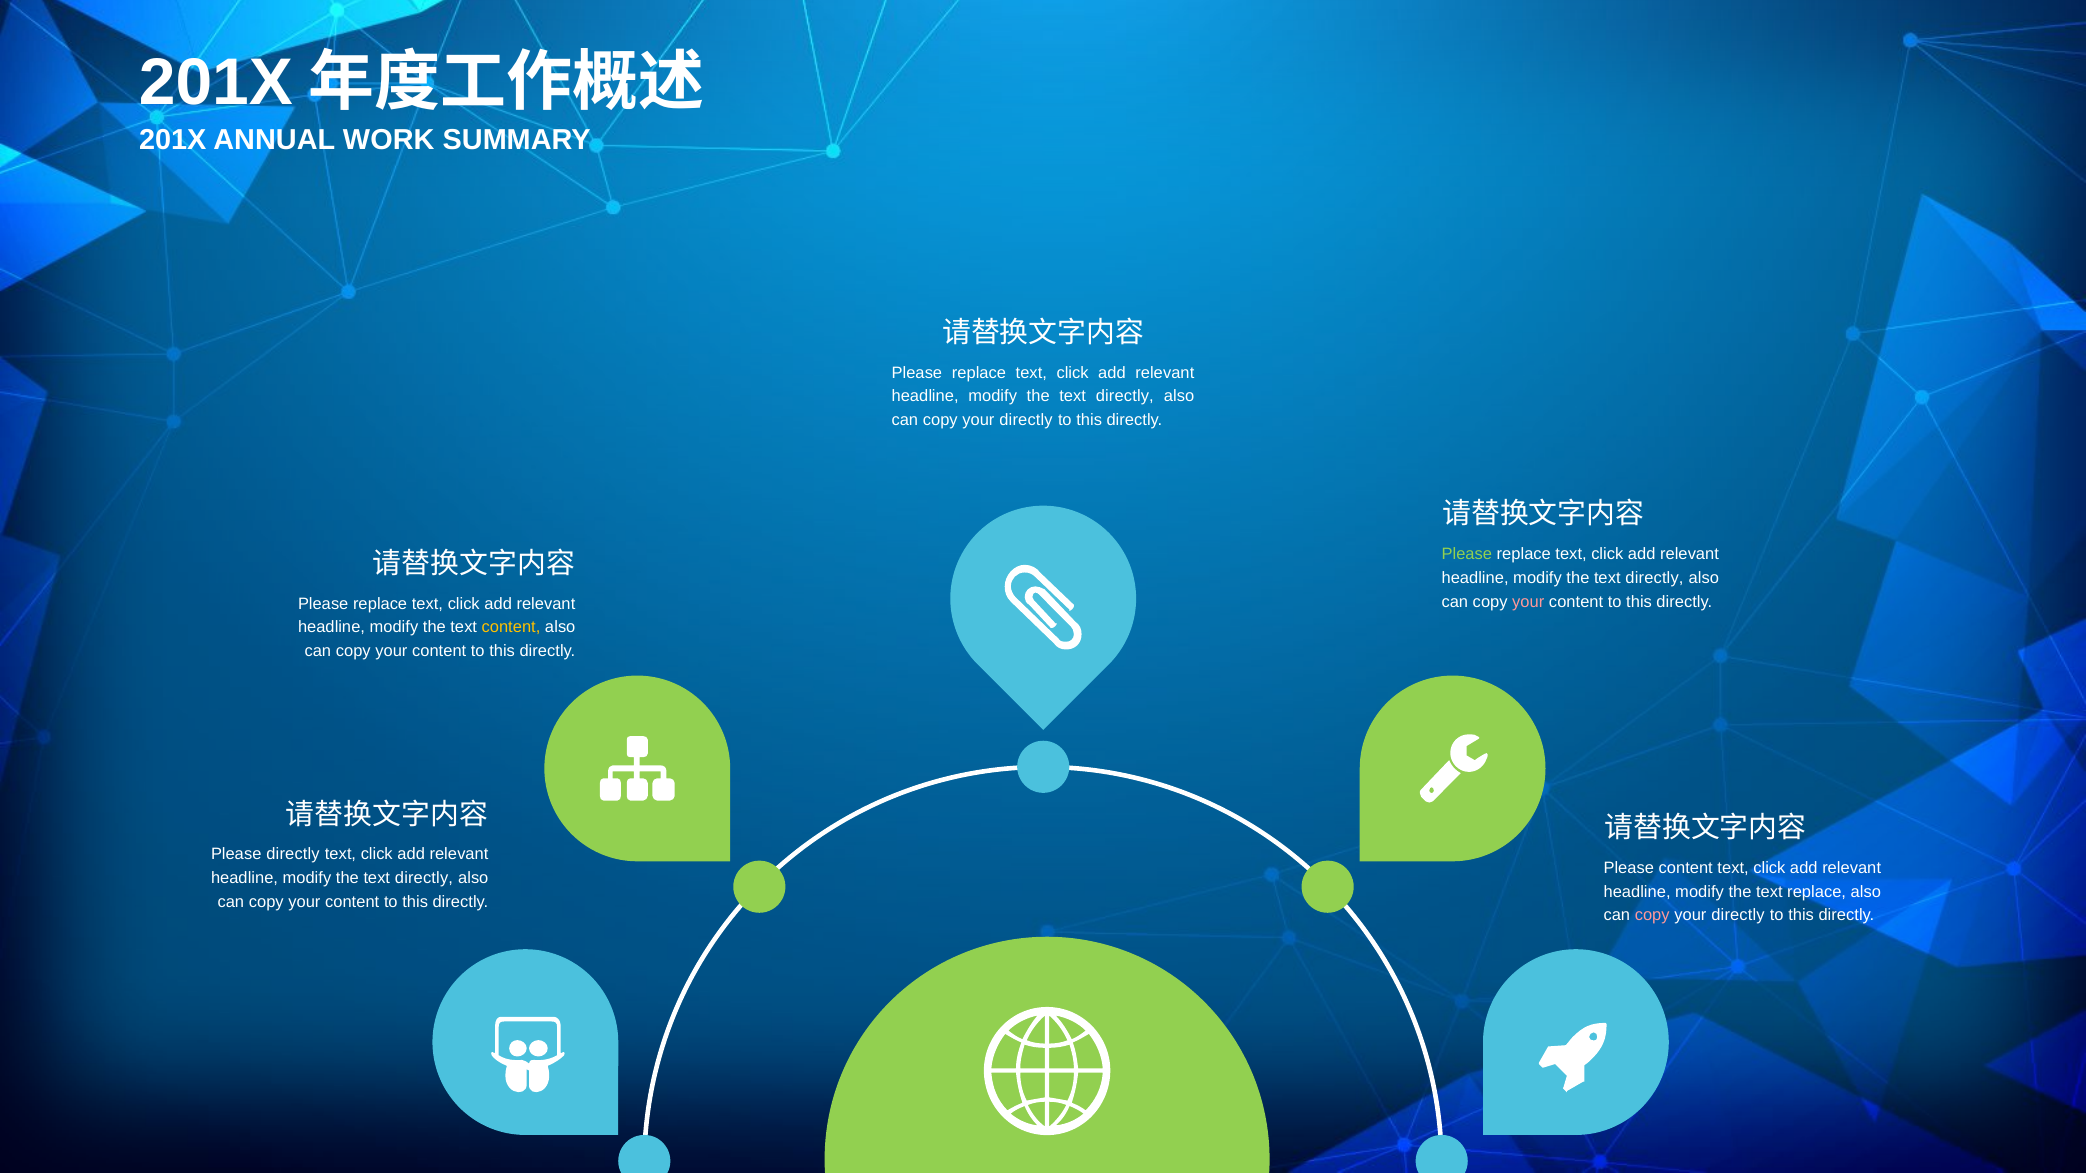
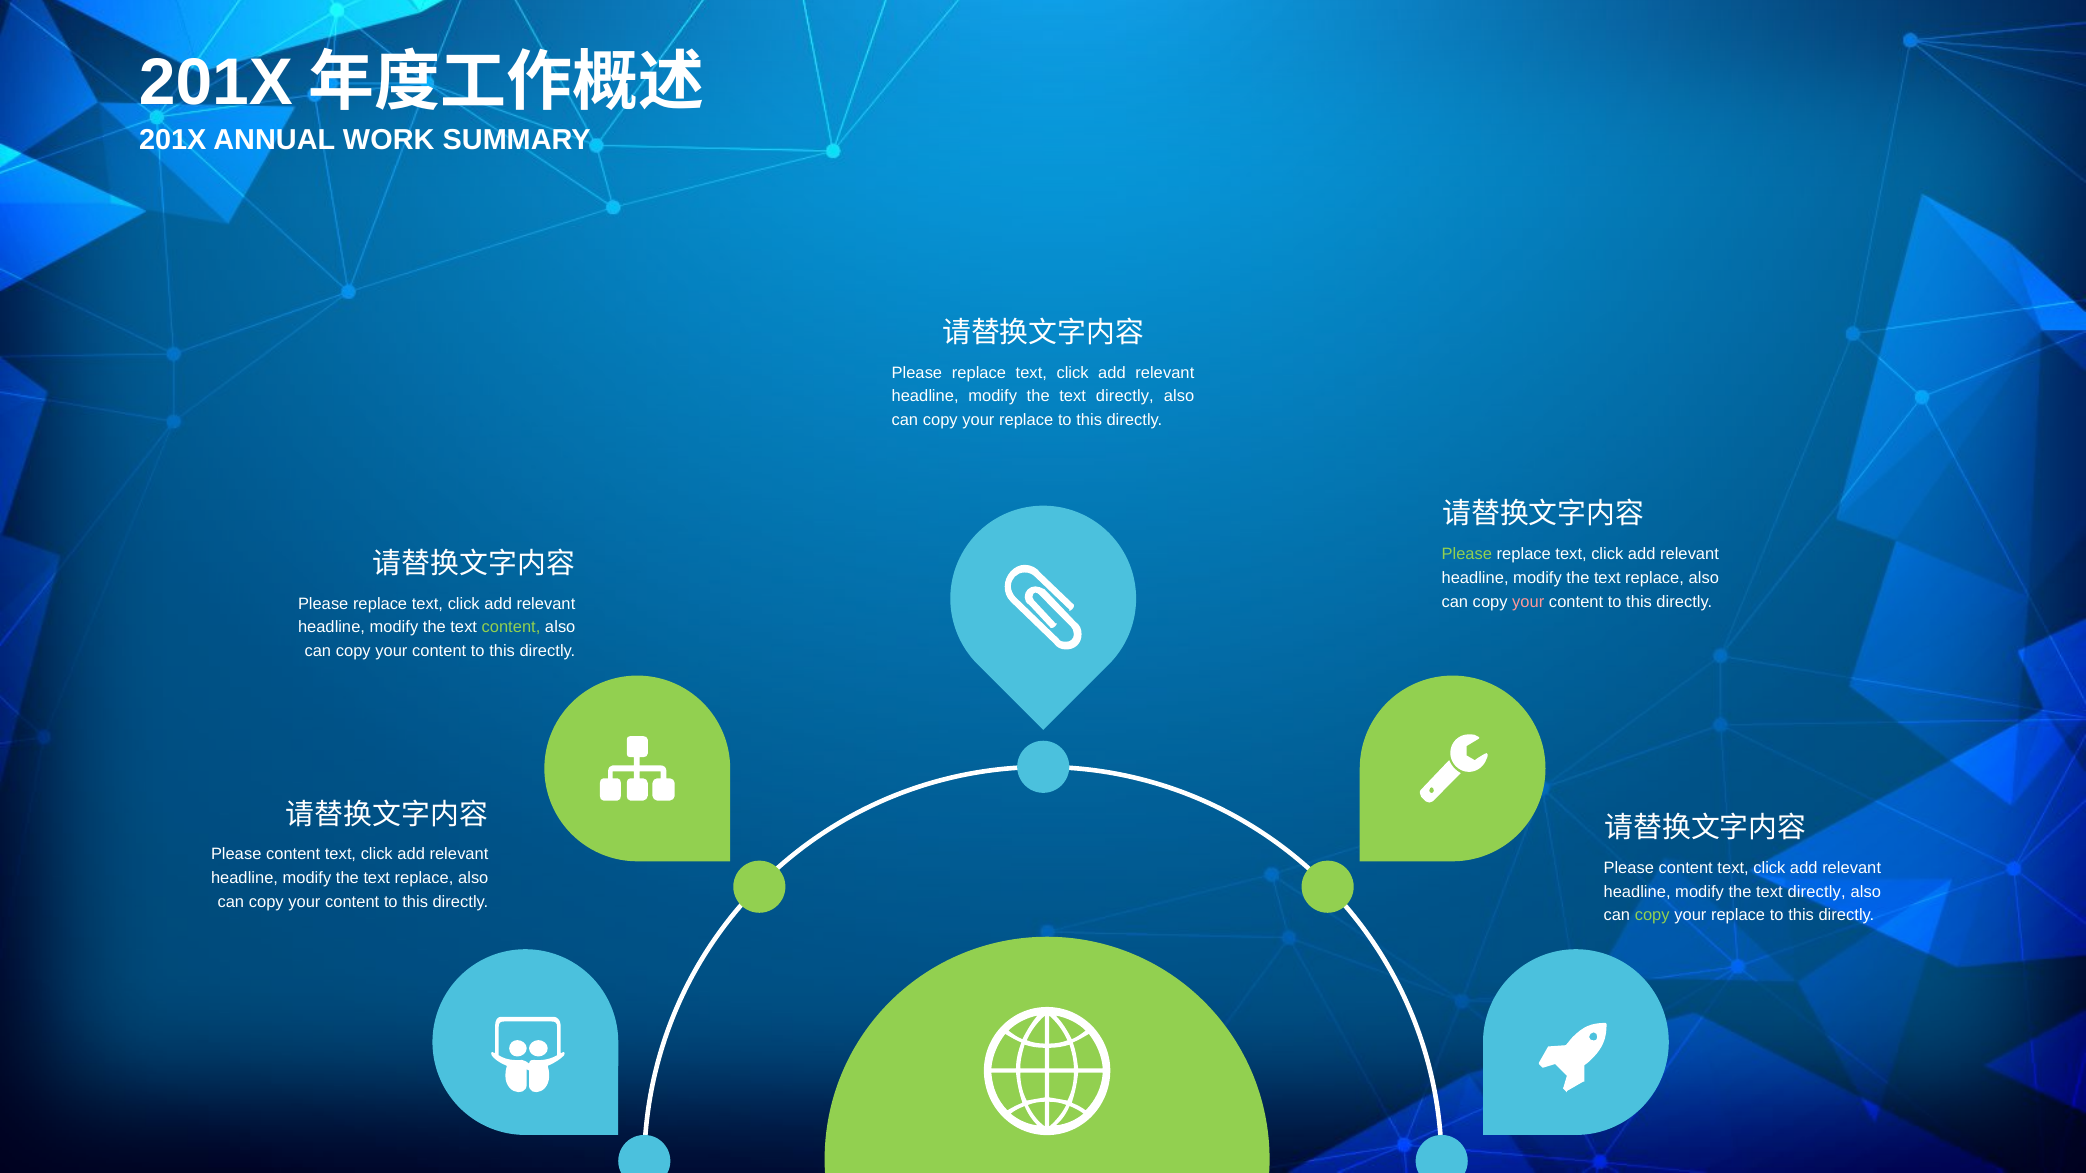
directly: directly -> replace (1026, 420)
directly: directly -> replace (1655, 578)
content colour: yellow -> light green (511, 628)
directly: directly -> content (293, 855)
directly: directly -> replace (424, 878)
replace: replace -> directly (1817, 892)
copy colour: pink -> light green (1652, 916)
directly: directly -> replace (1738, 916)
